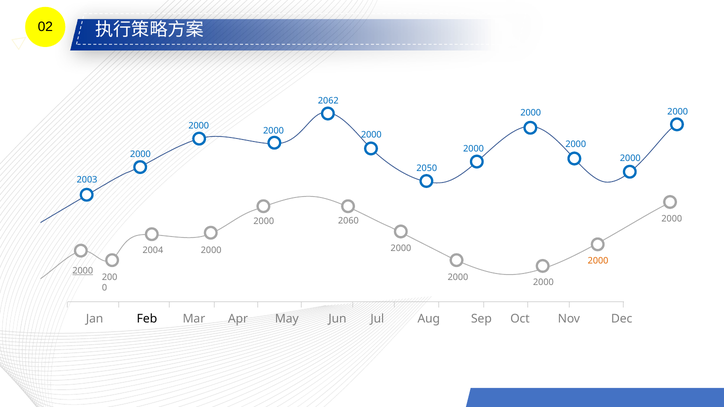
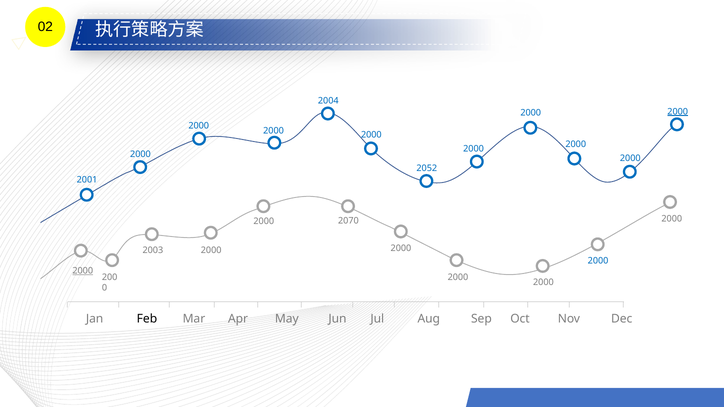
2062: 2062 -> 2004 (328, 101)
2000 underline: none -> present (678, 112)
2050: 2050 -> 2052 (427, 168)
2003: 2003 -> 2001 (87, 180)
2060: 2060 -> 2070 (348, 221)
2004: 2004 -> 2003 (153, 251)
2000 colour: orange -> blue (598, 261)
